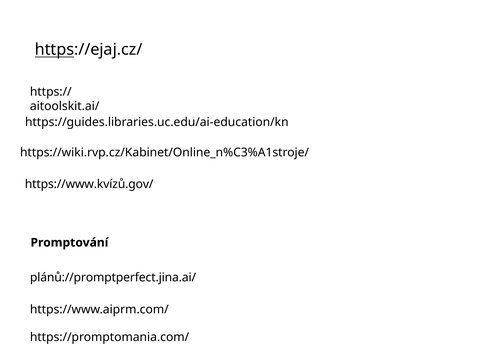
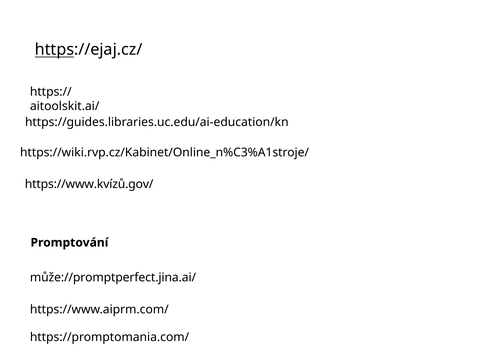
plánů://promptperfect.jina.ai/: plánů://promptperfect.jina.ai/ -> může://promptperfect.jina.ai/ (113, 277)
